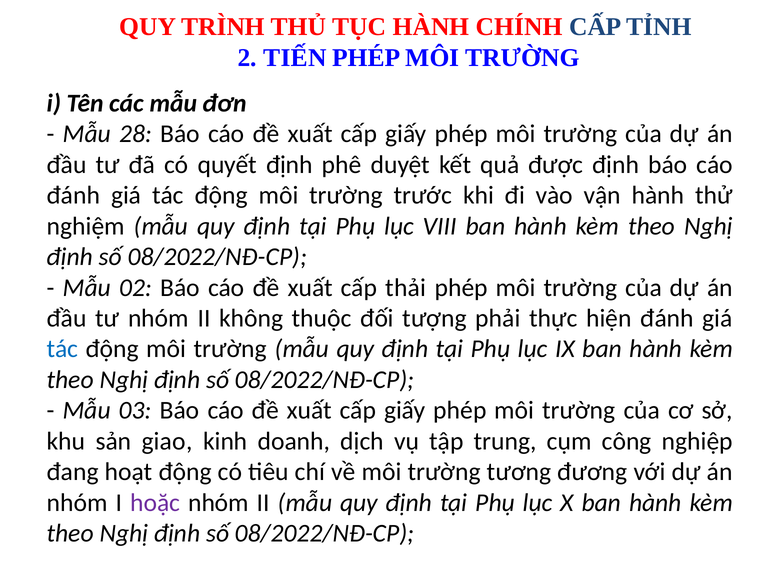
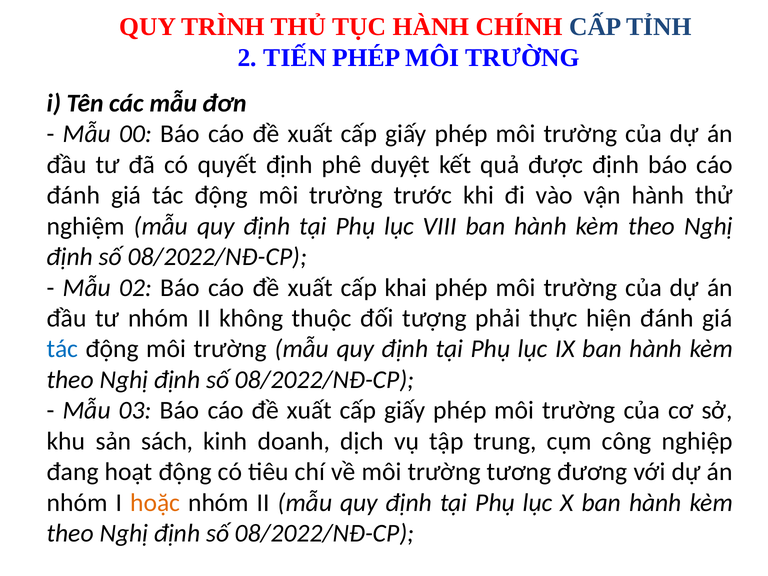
28: 28 -> 00 (136, 134)
thải: thải -> khai (406, 288)
giao: giao -> sách (167, 441)
hoặc colour: purple -> orange (155, 503)
